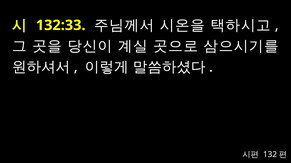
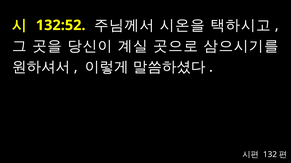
132:33: 132:33 -> 132:52 (61, 25)
